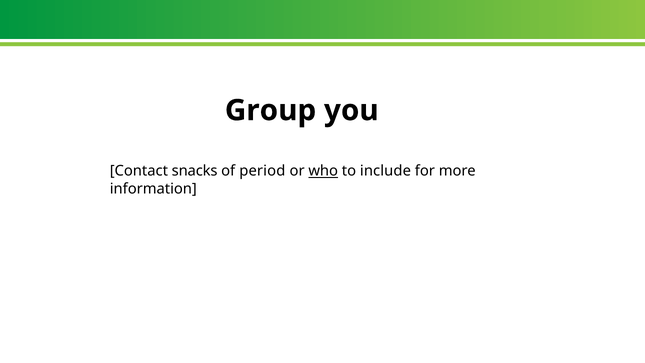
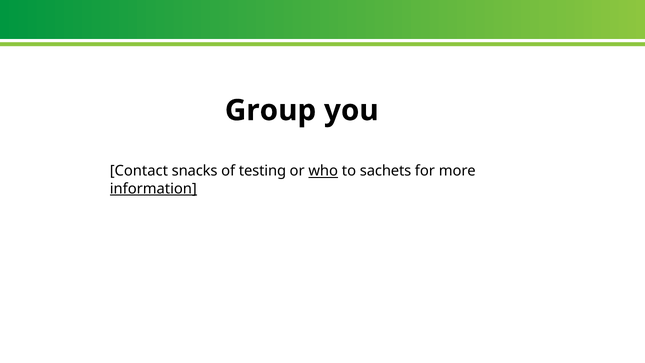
period: period -> testing (262, 171)
include: include -> sachets (386, 171)
information underline: none -> present (153, 189)
